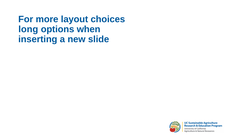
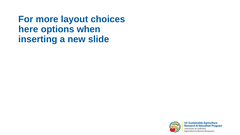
long: long -> here (28, 29)
